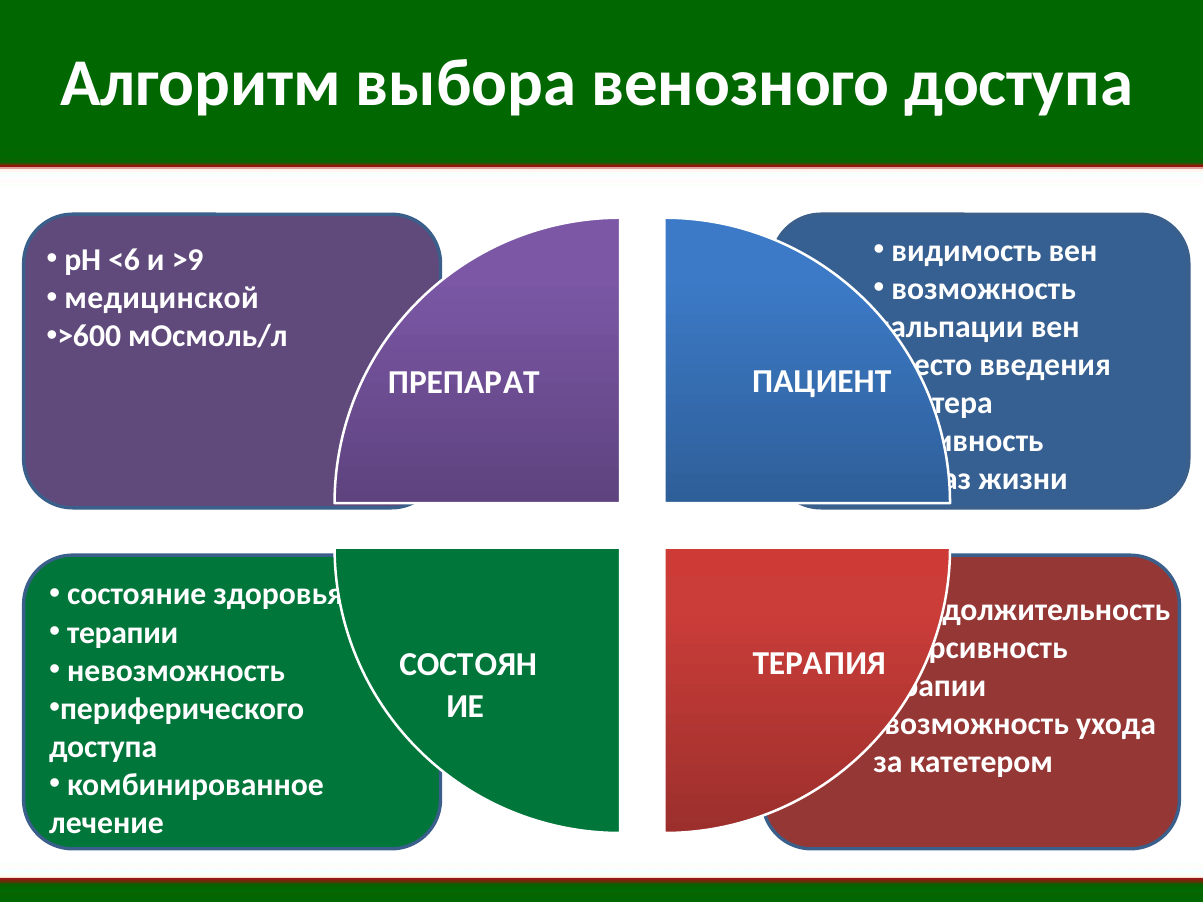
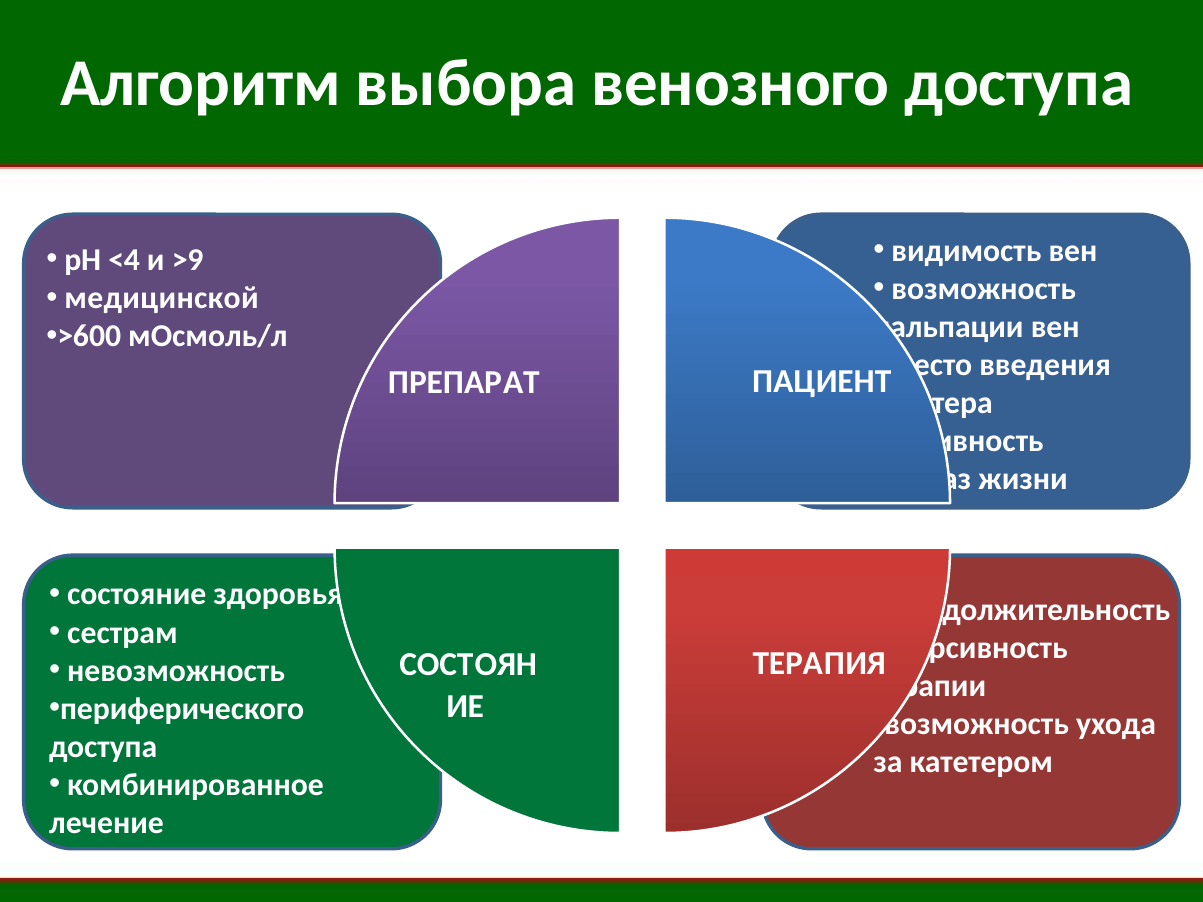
<6: <6 -> <4 (124, 260)
терапии: терапии -> сестрам (122, 633)
